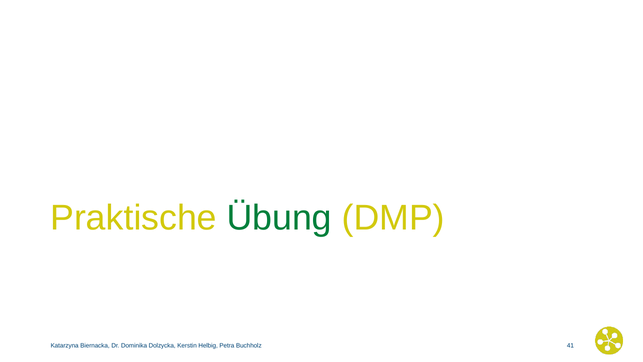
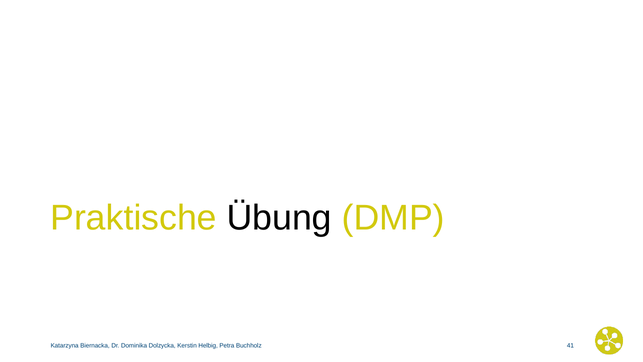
Übung colour: green -> black (279, 218)
